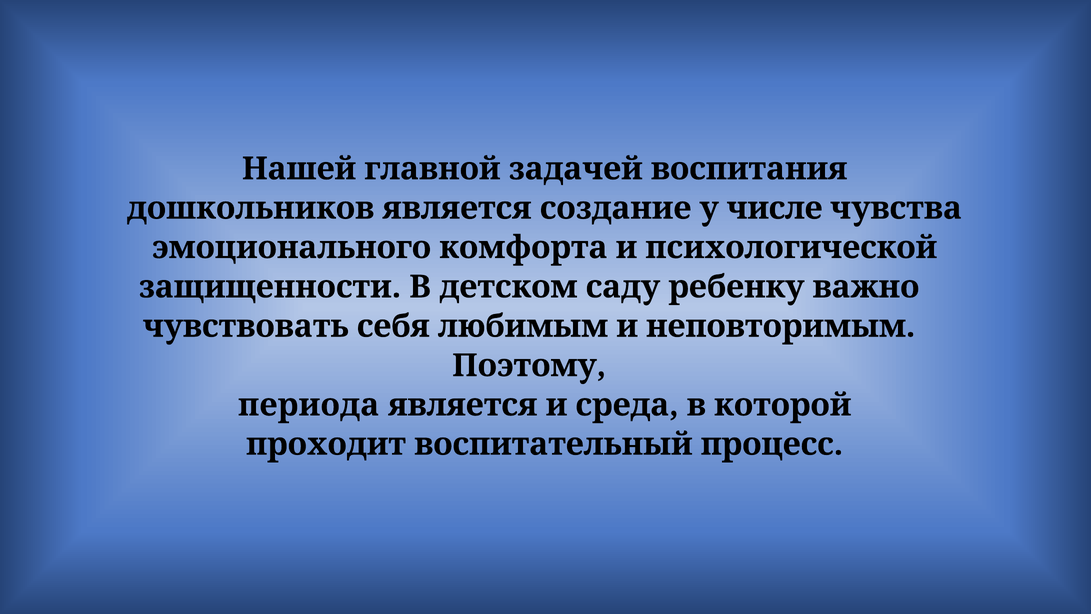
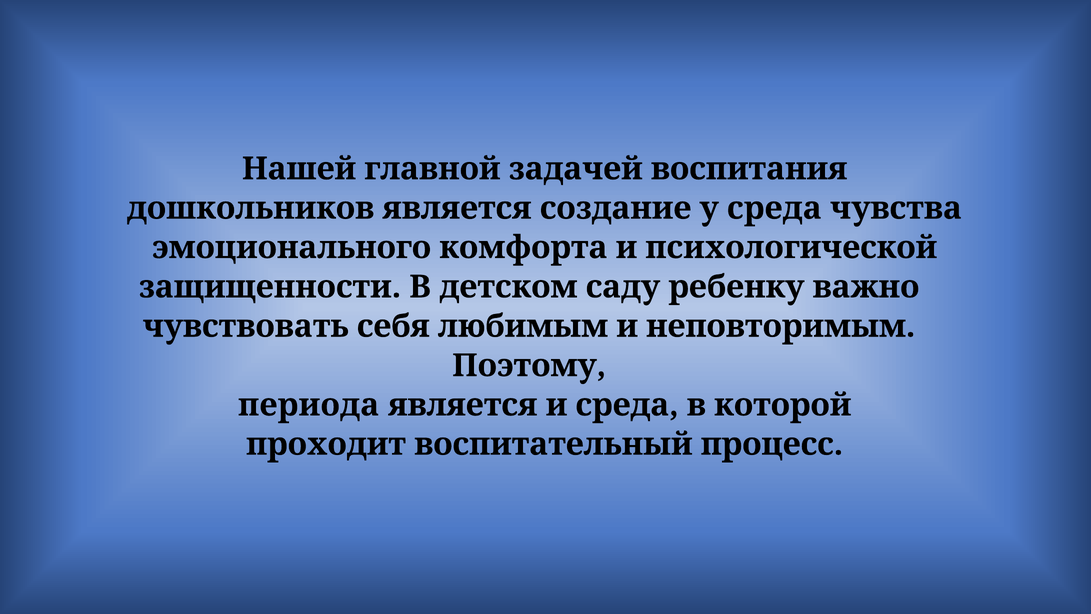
у числе: числе -> среда (774, 208)
